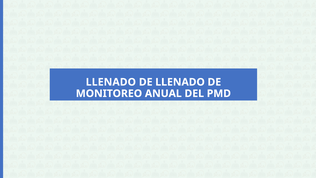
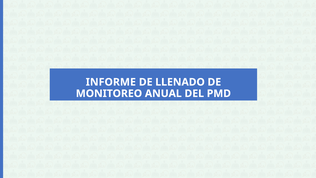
LLENADO: LLENADO -> INFORME (111, 82)
